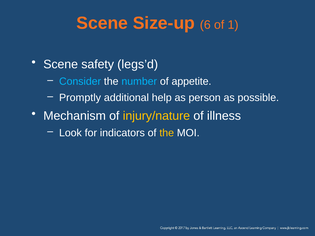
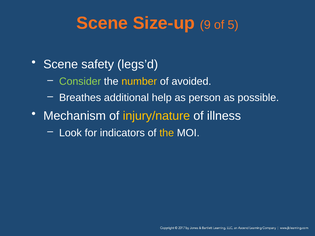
6: 6 -> 9 (205, 25)
1: 1 -> 5 (233, 25)
Consider colour: light blue -> light green (80, 82)
number colour: light blue -> yellow (139, 82)
appetite: appetite -> avoided (191, 82)
Promptly: Promptly -> Breathes (80, 98)
